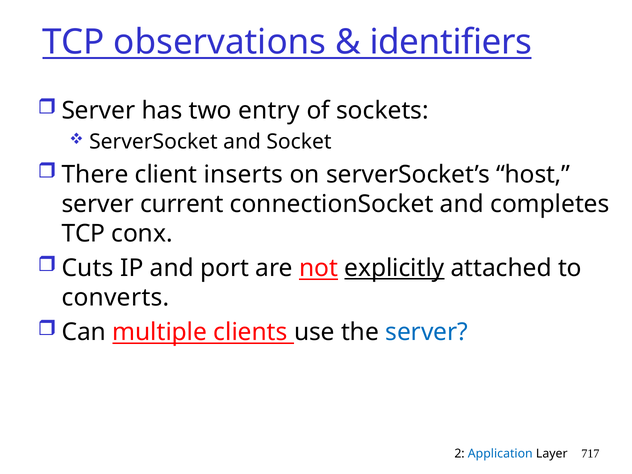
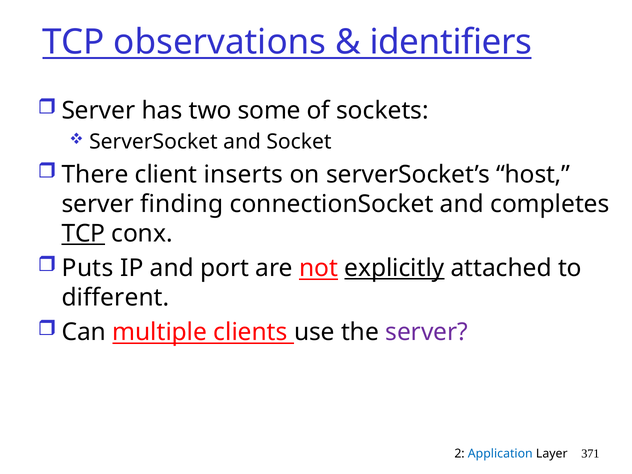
entry: entry -> some (269, 111)
current: current -> finding (182, 204)
TCP underline: none -> present (83, 234)
Cuts: Cuts -> Puts (88, 268)
converts: converts -> different (116, 298)
server colour: blue -> purple (427, 332)
717: 717 -> 371 (590, 454)
